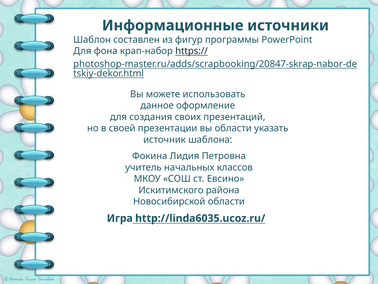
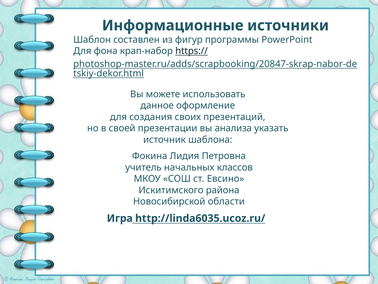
вы области: области -> анализа (233, 128)
